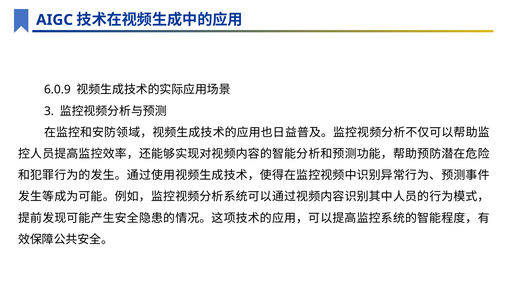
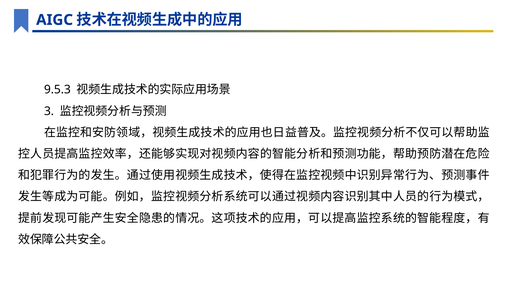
6.0.9: 6.0.9 -> 9.5.3 (57, 90)
